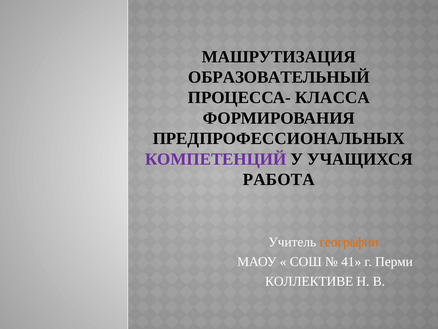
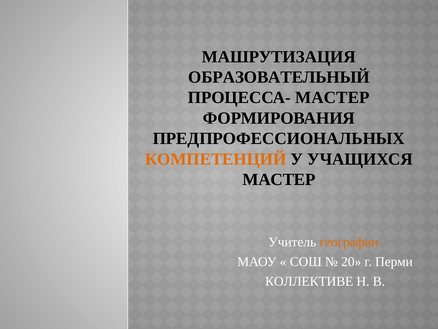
ПРОЦЕССА- КЛАССА: КЛАССА -> МАСТЕР (332, 98)
КОМПЕТЕНЦИЙ colour: purple -> orange (216, 159)
РАБОТА: РАБОТА -> МАСТЕР (279, 179)
41: 41 -> 20 (351, 261)
